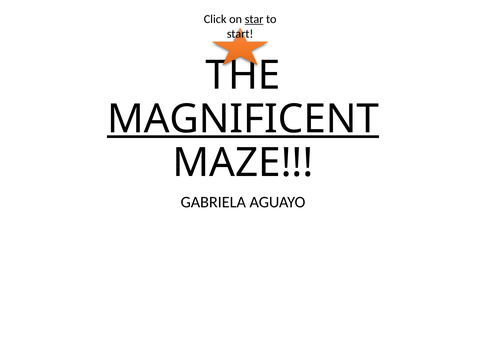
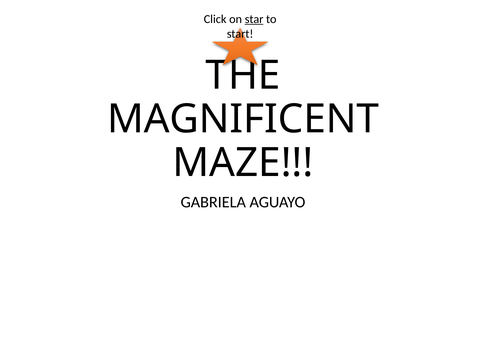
MAGNIFICENT underline: present -> none (243, 119)
